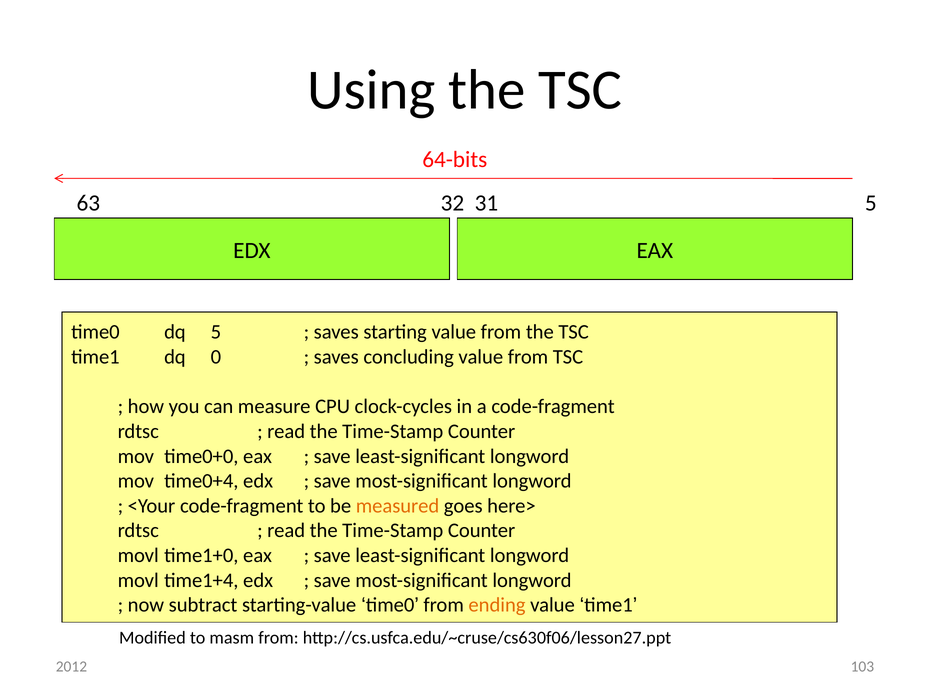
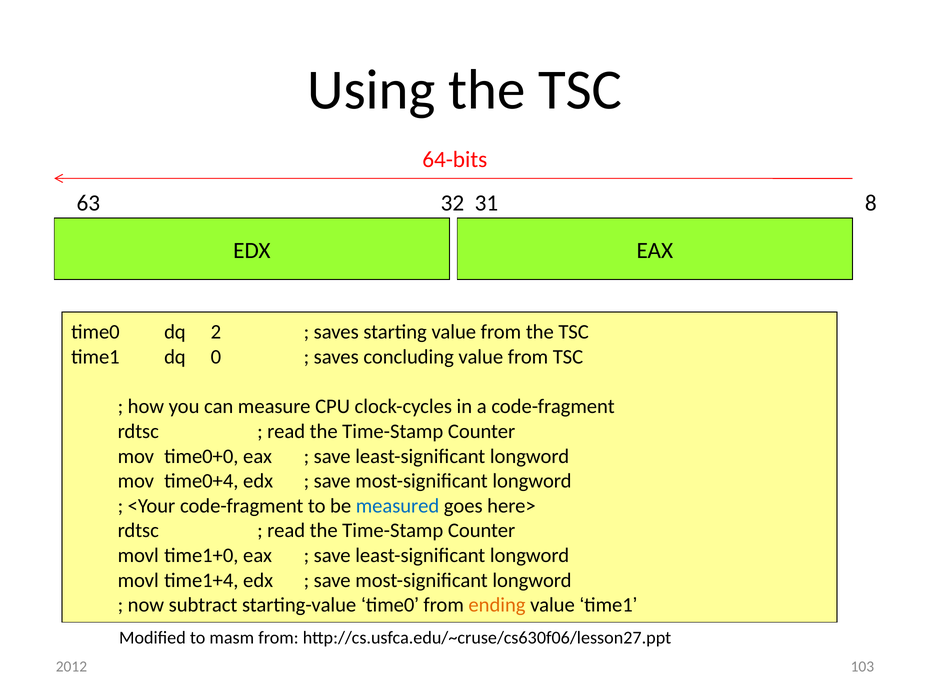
31 5: 5 -> 8 (871, 203)
dq 5: 5 -> 2 (216, 332)
measured colour: orange -> blue (398, 505)
